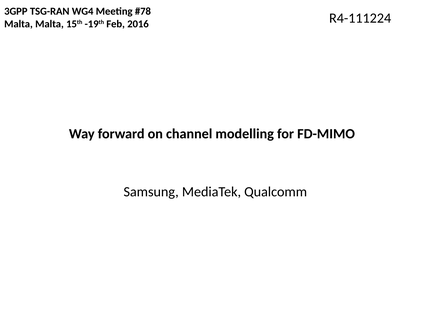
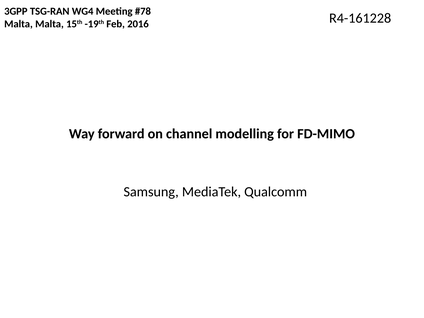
R4-111224: R4-111224 -> R4-161228 (360, 18)
